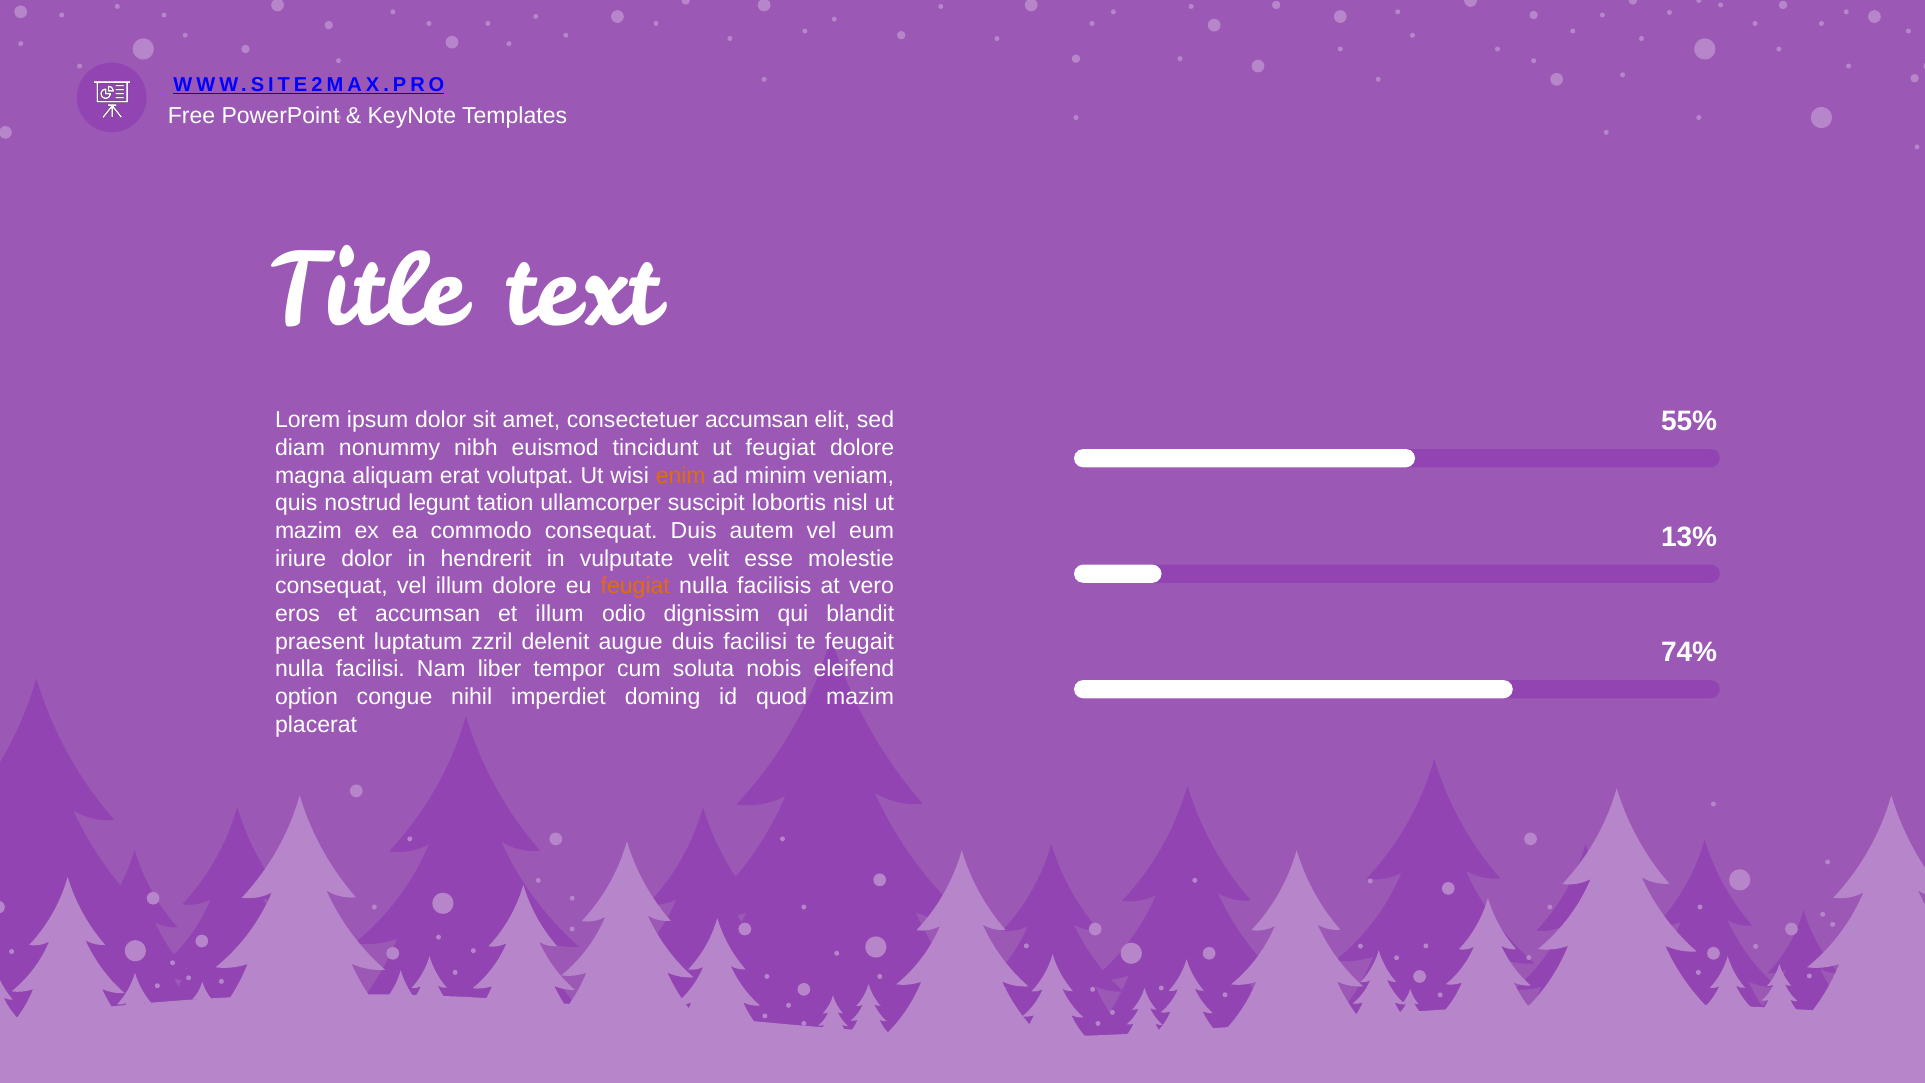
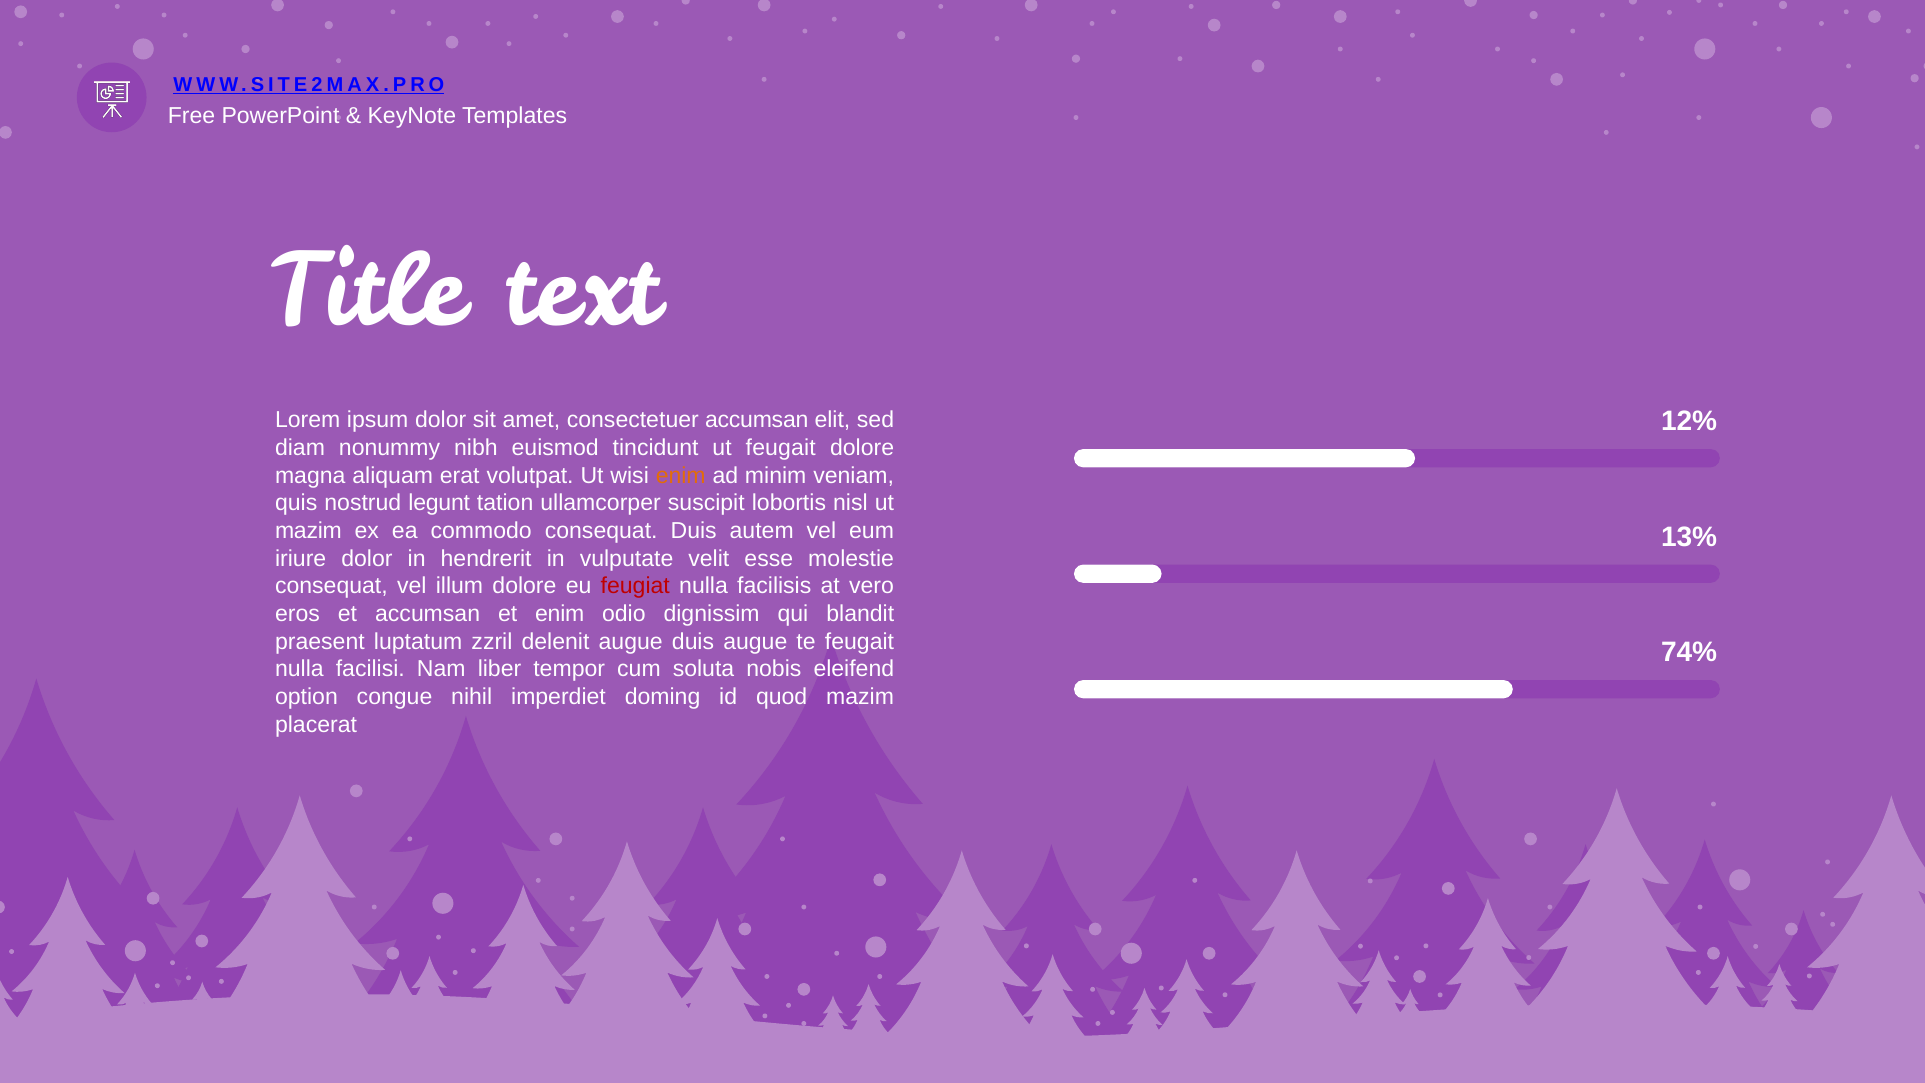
55%: 55% -> 12% (1689, 422)
ut feugiat: feugiat -> feugait (781, 448)
feugiat colour: orange -> red (635, 586)
et illum: illum -> enim (560, 614)
duis facilisi: facilisi -> augue (755, 641)
